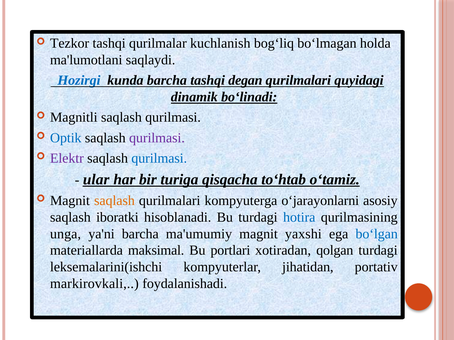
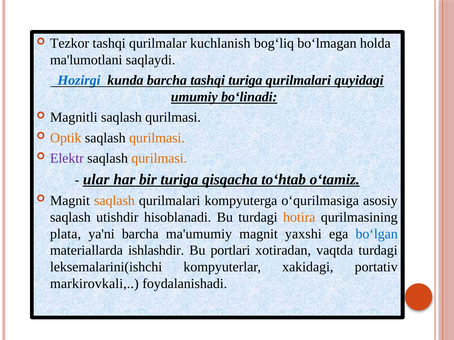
tashqi degan: degan -> turiga (245, 81)
dinamik: dinamik -> umumiy (194, 97)
Optik colour: blue -> orange (66, 138)
qurilmasi colour: purple -> orange (157, 138)
qurilmasi colour: blue -> orange (159, 158)
o‘jarayonlarni: o‘jarayonlarni -> o‘qurilmasiga (320, 201)
iboratki: iboratki -> utishdir (117, 217)
hotira colour: blue -> orange (299, 217)
unga: unga -> plata (66, 234)
maksimal: maksimal -> ishlashdir (156, 251)
qolgan: qolgan -> vaqtda (335, 251)
jihatidan: jihatidan -> xakidagi (308, 267)
